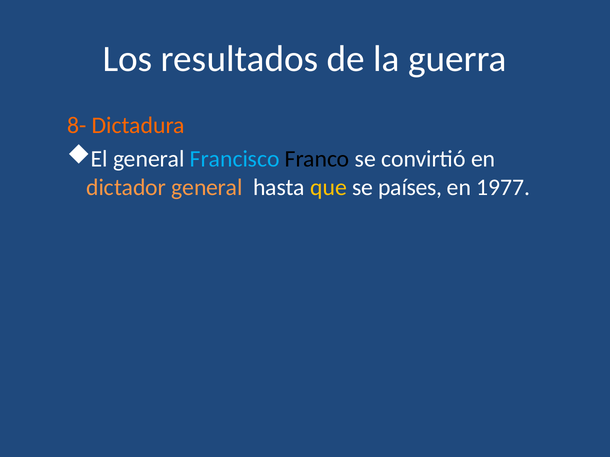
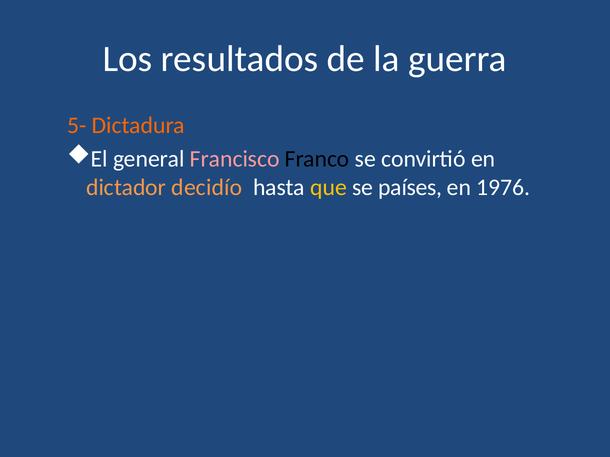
8-: 8- -> 5- (77, 126)
Francisco colour: light blue -> pink (235, 159)
dictador general: general -> decidío (207, 187)
1977: 1977 -> 1976 (503, 187)
